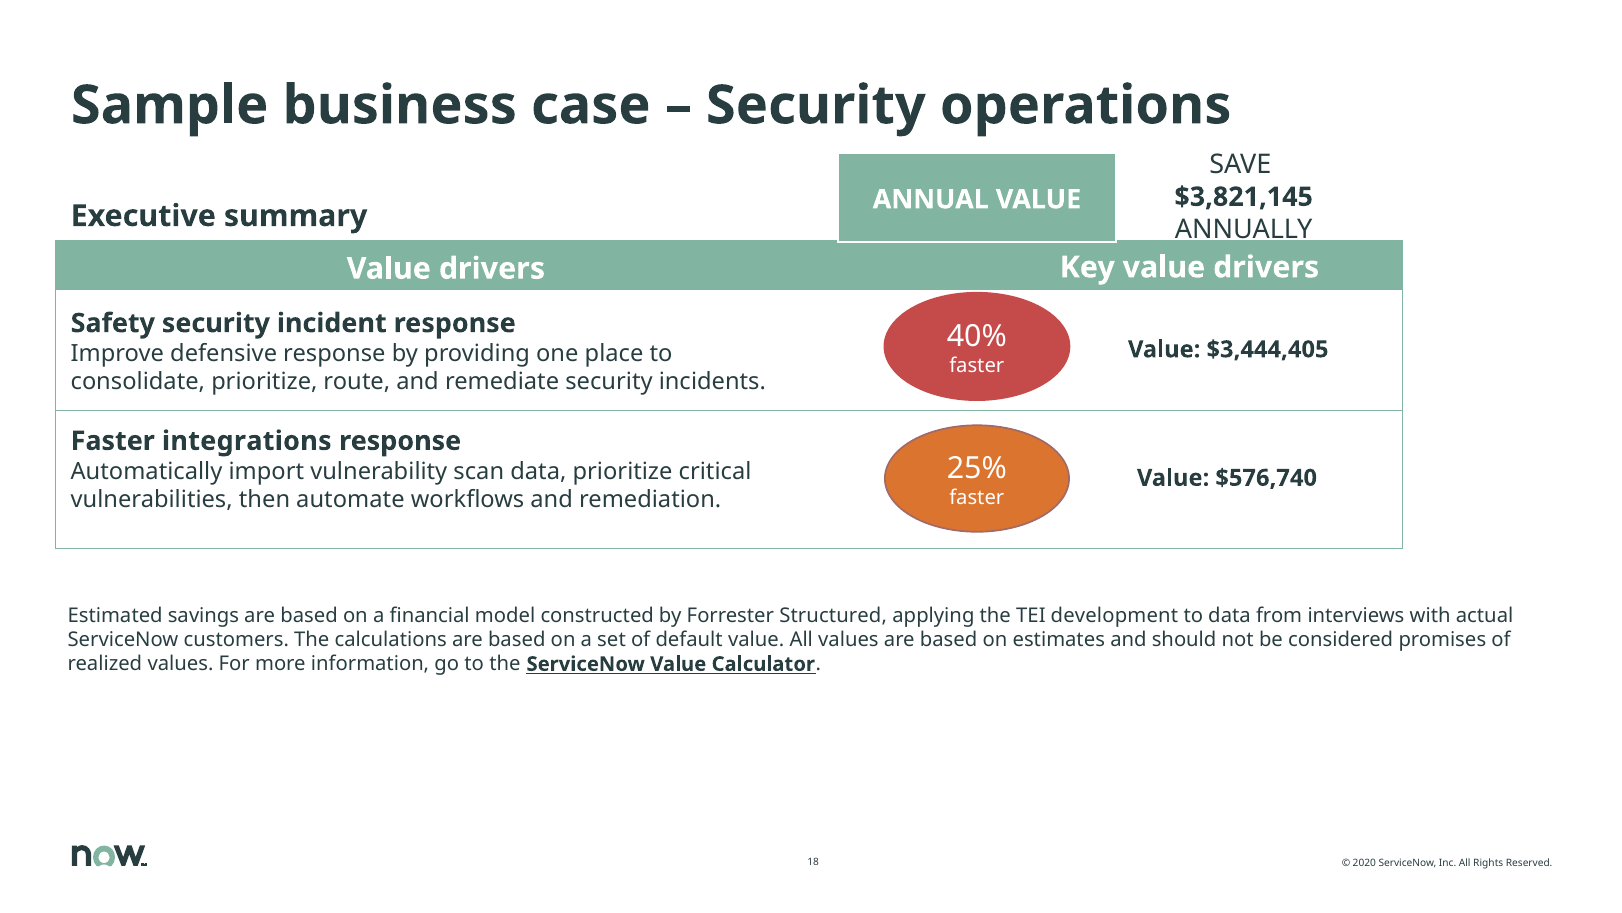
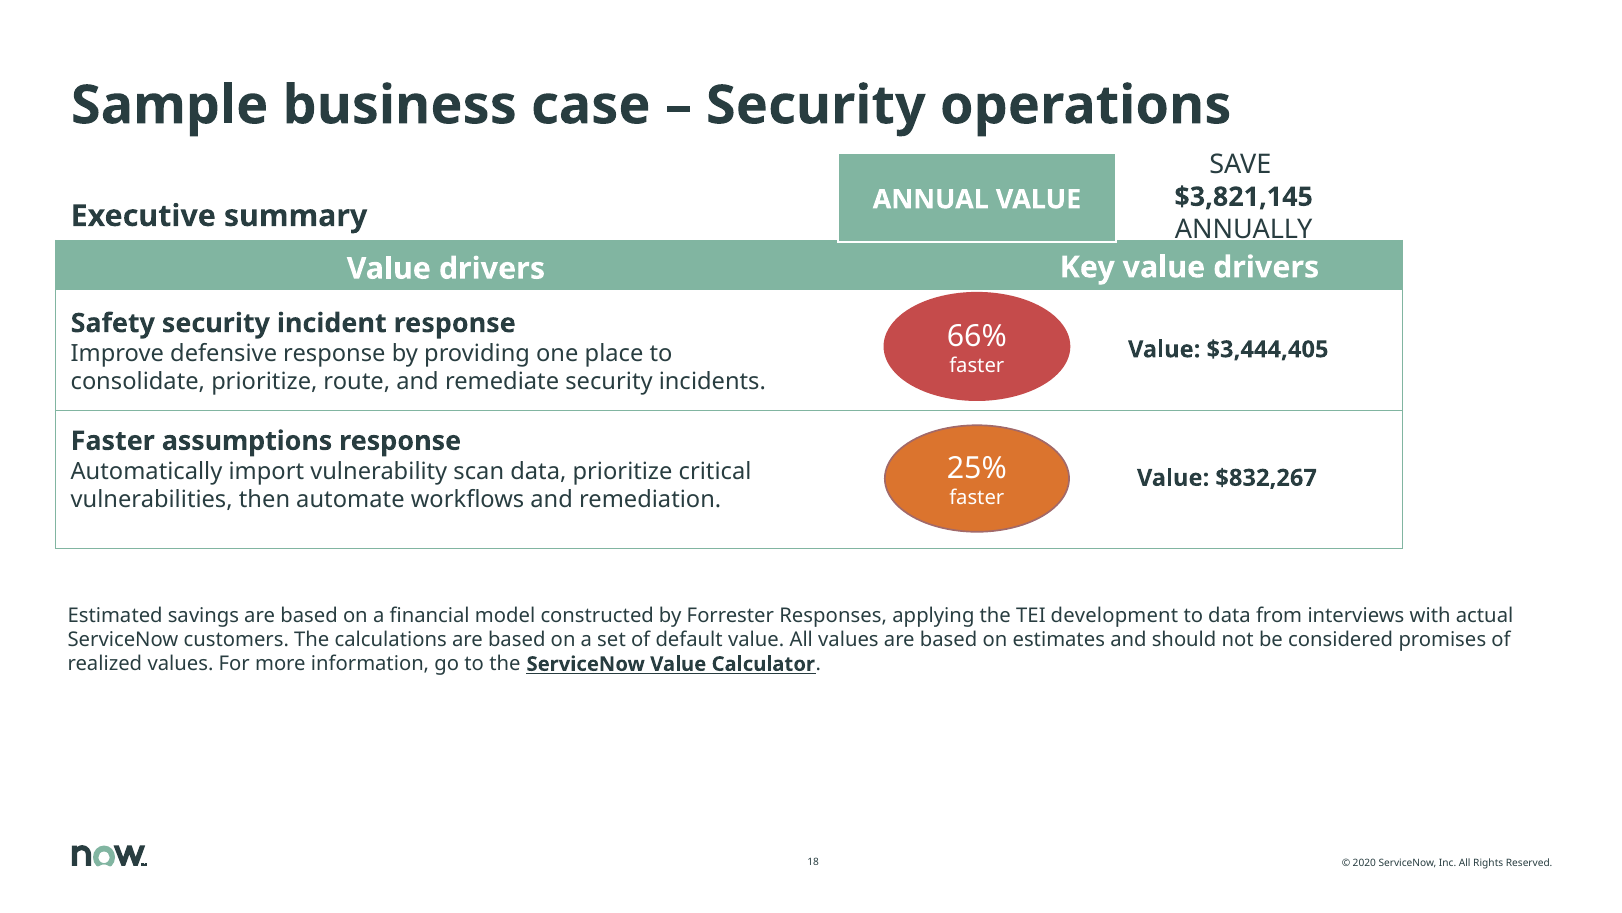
40%: 40% -> 66% (977, 336)
integrations: integrations -> assumptions (247, 441)
$576,740: $576,740 -> $832,267 (1266, 478)
Structured: Structured -> Responses (833, 615)
